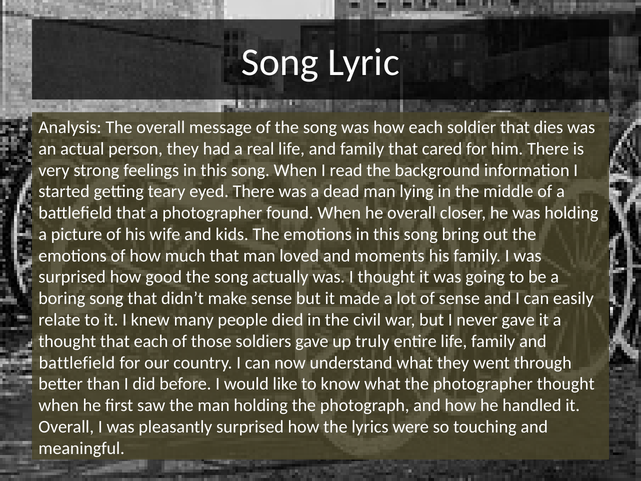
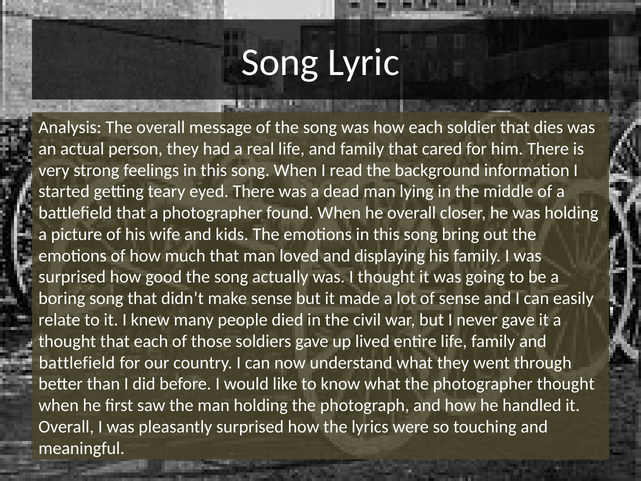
moments: moments -> displaying (390, 256)
truly: truly -> lived (372, 341)
